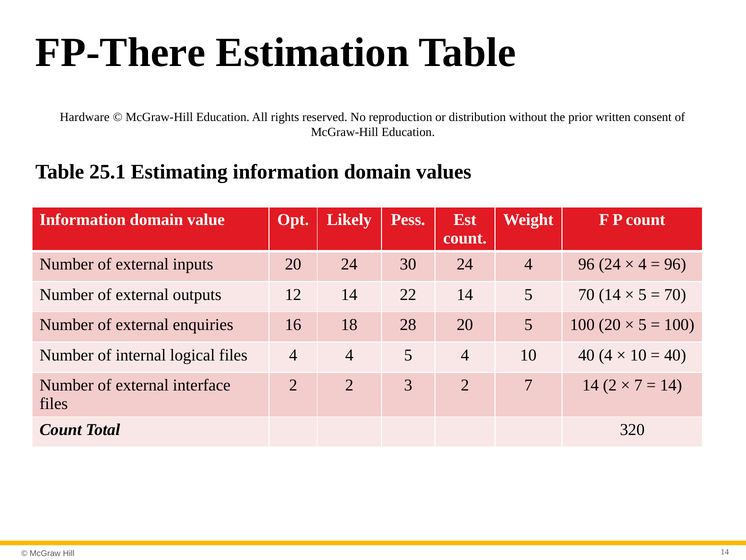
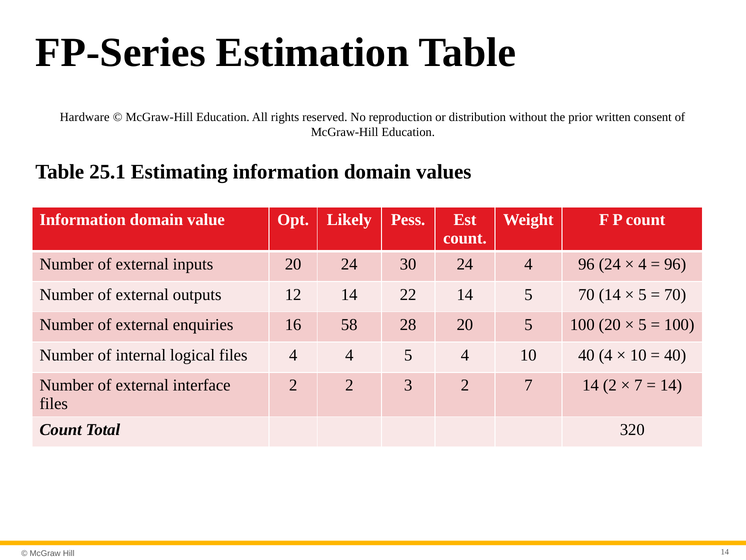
P-There: P-There -> P-Series (133, 52)
18: 18 -> 58 (349, 325)
